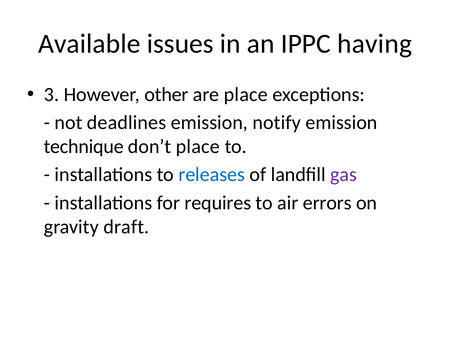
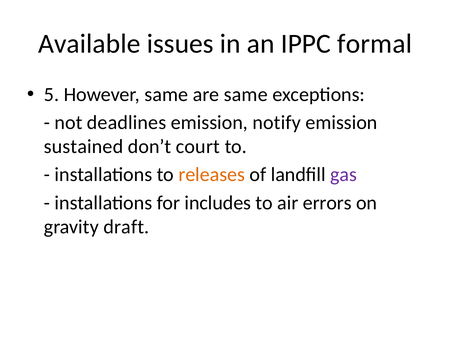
having: having -> formal (375, 44)
3: 3 -> 5 (52, 95)
However other: other -> same (166, 95)
are place: place -> same (246, 95)
technique: technique -> sustained (84, 147)
don’t place: place -> court (198, 147)
releases colour: blue -> orange (212, 175)
requires: requires -> includes (218, 203)
